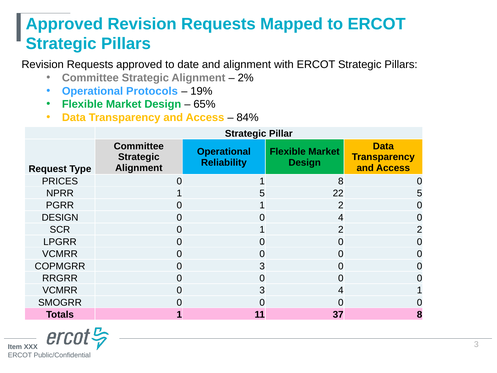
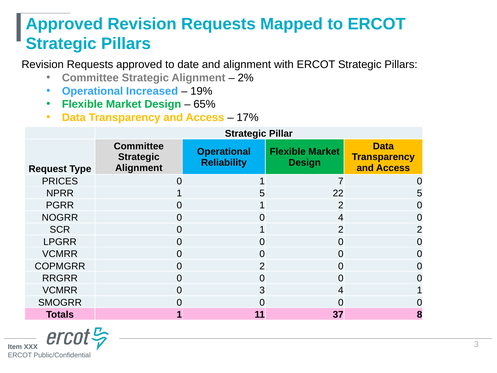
Protocols: Protocols -> Increased (152, 91)
84%: 84% -> 17% (248, 117)
1 8: 8 -> 7 (341, 181)
DESIGN: DESIGN -> NOGRR (60, 217)
COPMGRR 0 3: 3 -> 2 (262, 266)
